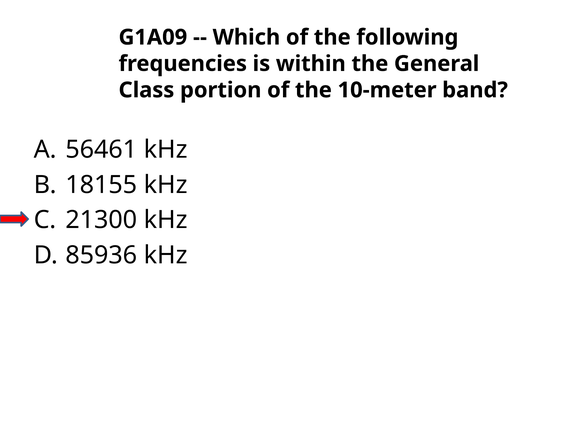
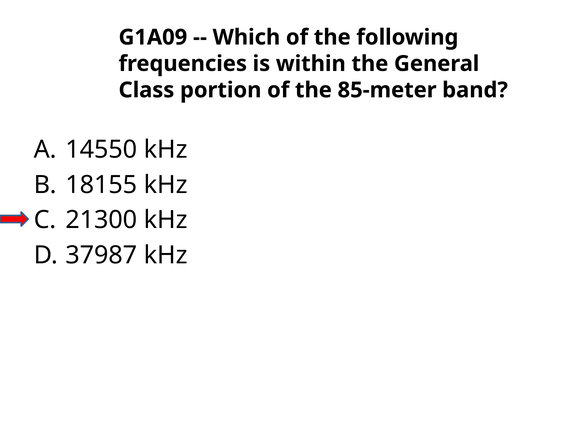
10-meter: 10-meter -> 85-meter (387, 90)
56461: 56461 -> 14550 (101, 150)
85936: 85936 -> 37987 (101, 255)
